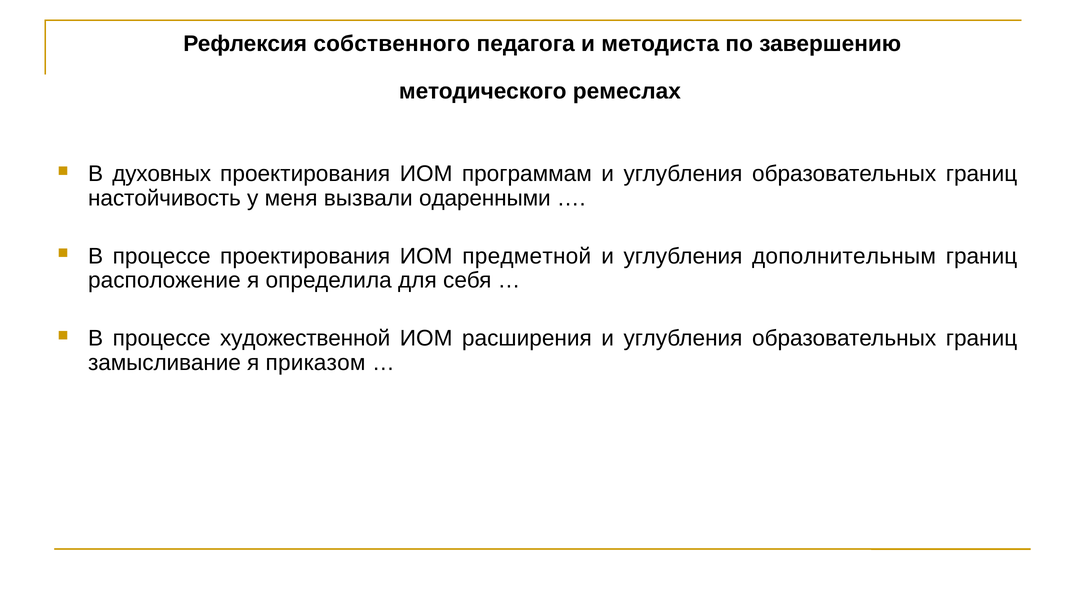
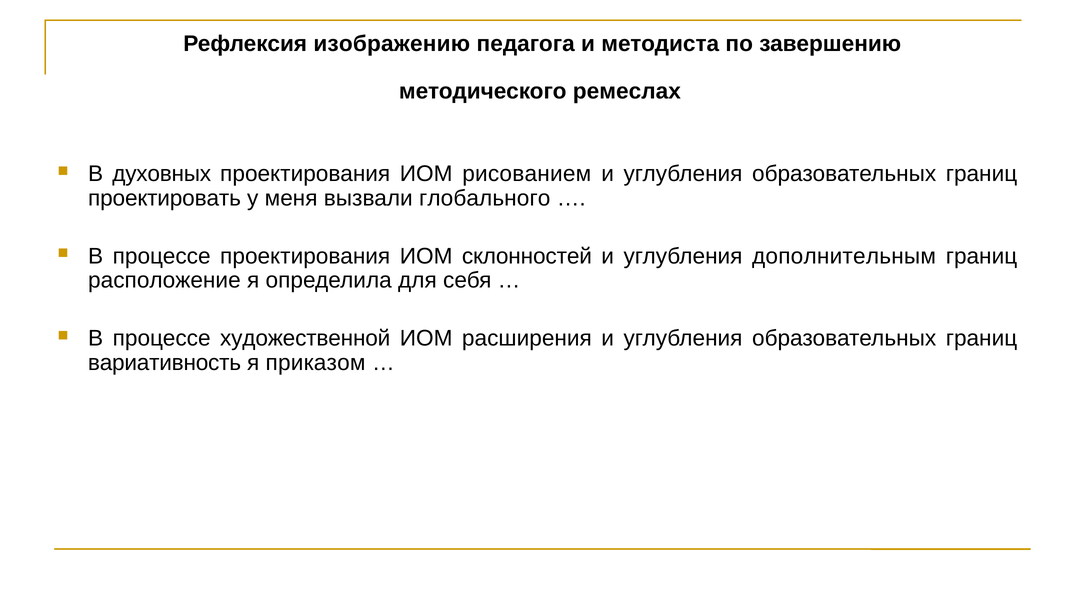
собственного: собственного -> изображению (392, 44)
программам: программам -> рисованием (527, 174)
настойчивость: настойчивость -> проектировать (164, 198)
одаренными: одаренными -> глобального (485, 198)
предметной: предметной -> склонностей (527, 256)
замысливание: замысливание -> вариативность (165, 363)
